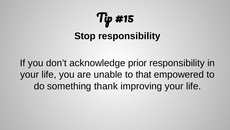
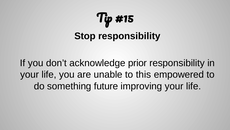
that: that -> this (143, 74)
thank: thank -> future (106, 86)
